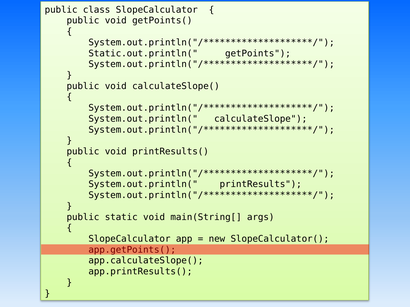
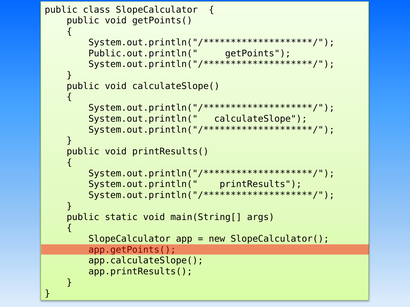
Static.out.println(: Static.out.println( -> Public.out.println( (143, 53)
